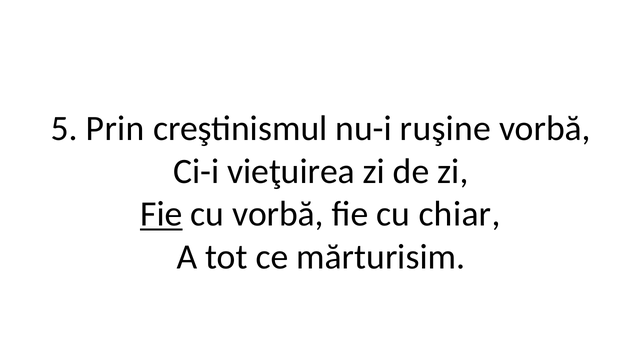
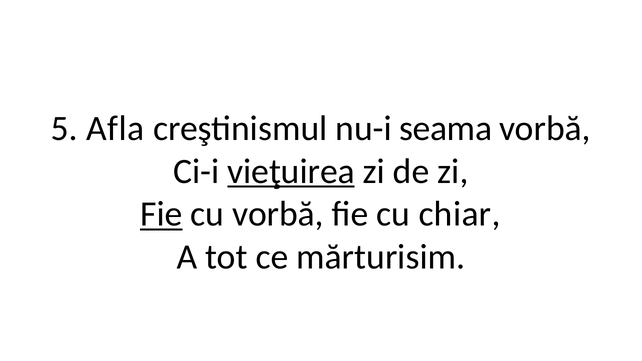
Prin: Prin -> Afla (115, 129)
ruşine: ruşine -> seama (446, 129)
vieţuirea underline: none -> present (291, 171)
